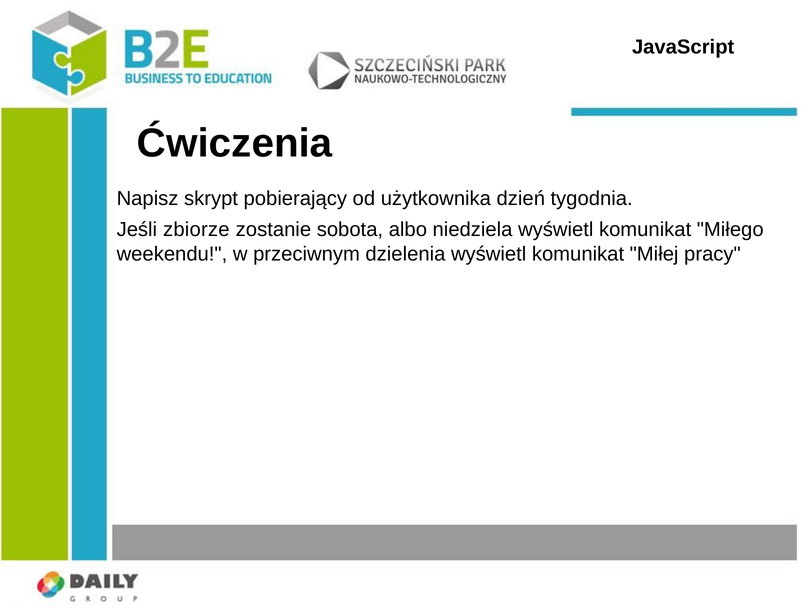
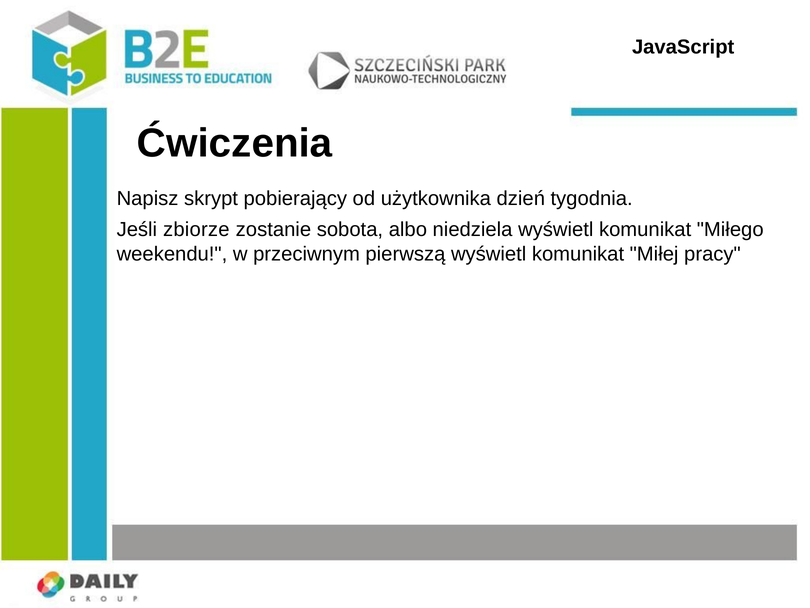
dzielenia: dzielenia -> pierwszą (405, 254)
